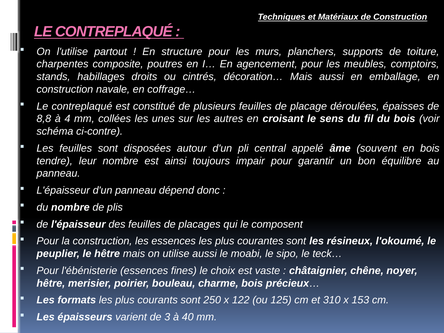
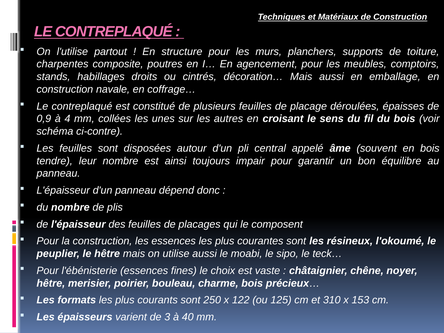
8,8: 8,8 -> 0,9 (44, 119)
